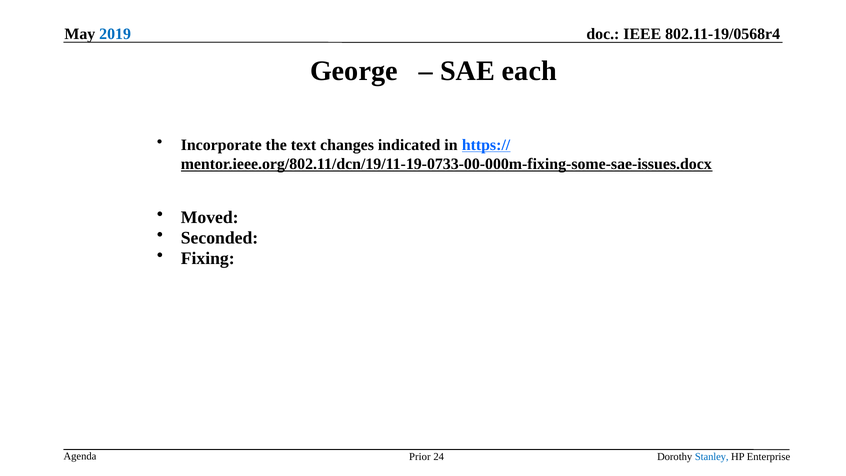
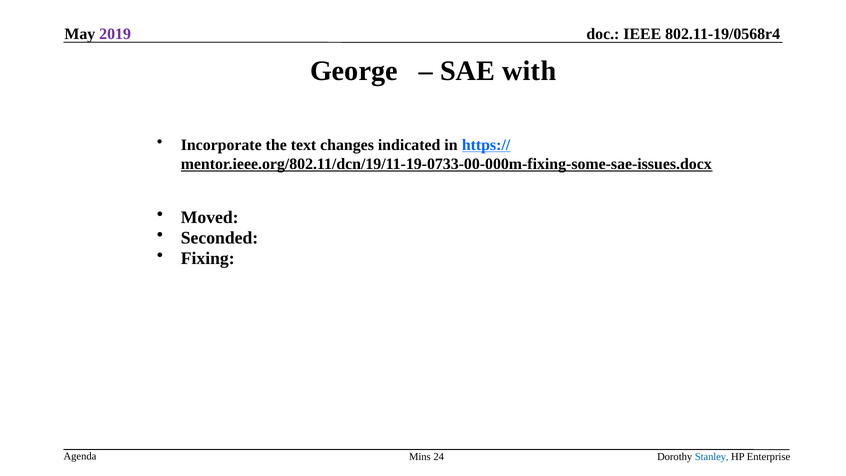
2019 colour: blue -> purple (115, 34)
each: each -> with (529, 71)
Prior: Prior -> Mins (420, 456)
